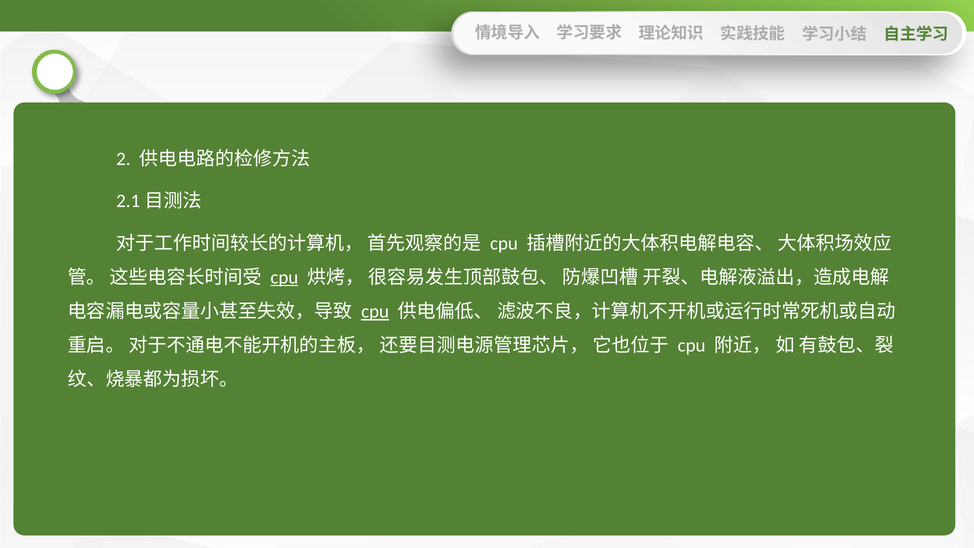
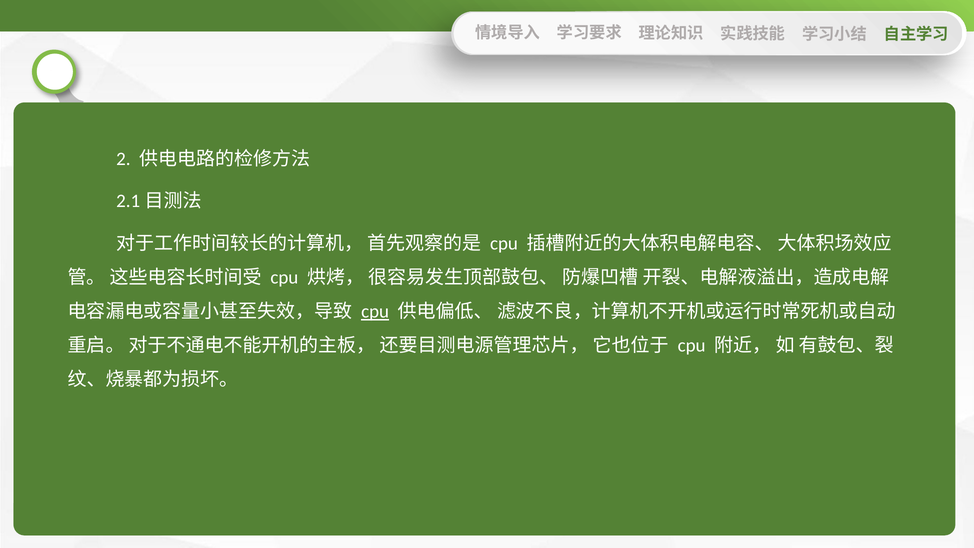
cpu underline: present -> none (284, 277)
